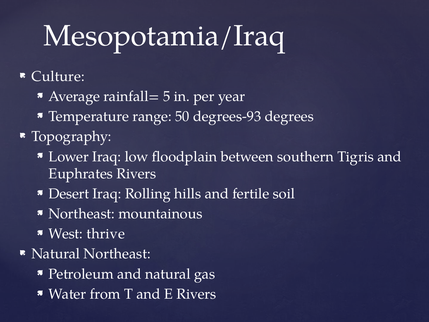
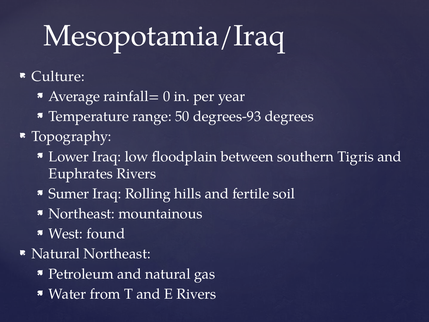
5: 5 -> 0 (167, 96)
Desert: Desert -> Sumer (69, 194)
thrive: thrive -> found (106, 234)
